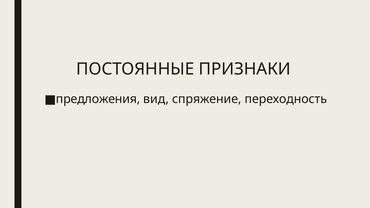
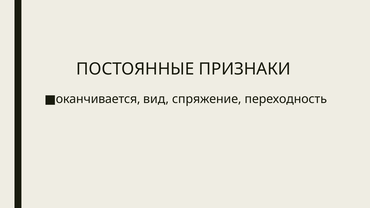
предложения: предложения -> оканчивается (98, 99)
